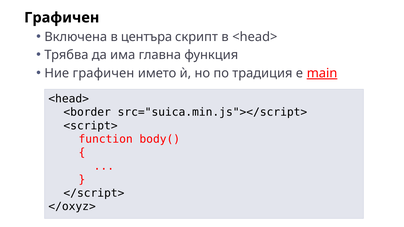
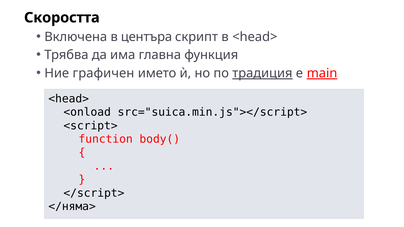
Графичен: Графичен -> Скоростта (62, 18)
традиция underline: none -> present (262, 73)
<border: <border -> <onload (87, 112)
</oxyz>: </oxyz> -> </няма> (72, 207)
